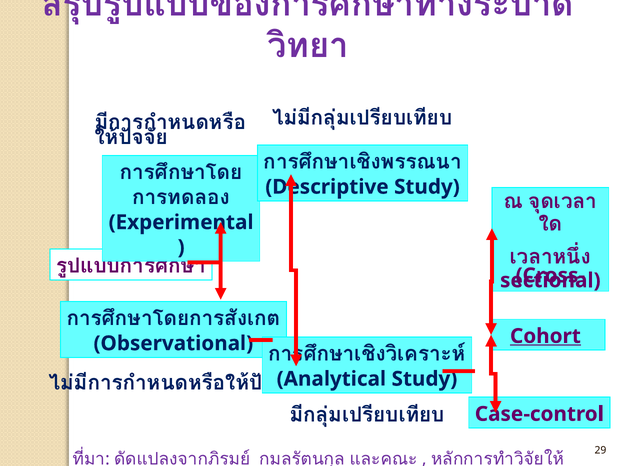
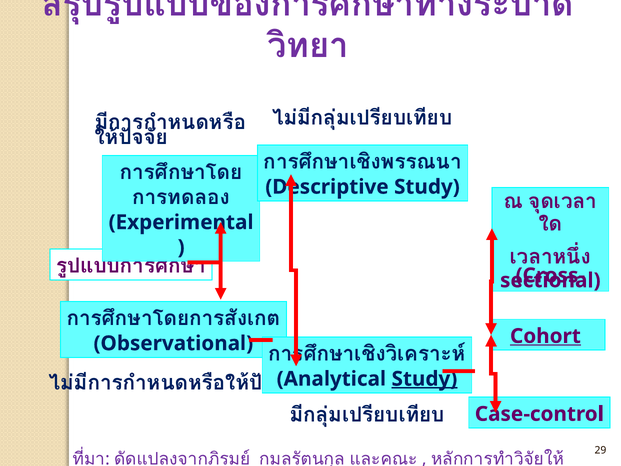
Study underline: none -> present (424, 379)
